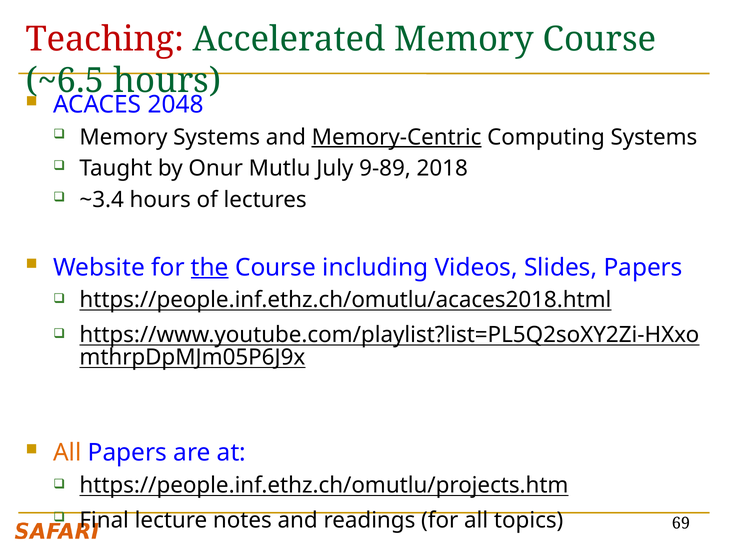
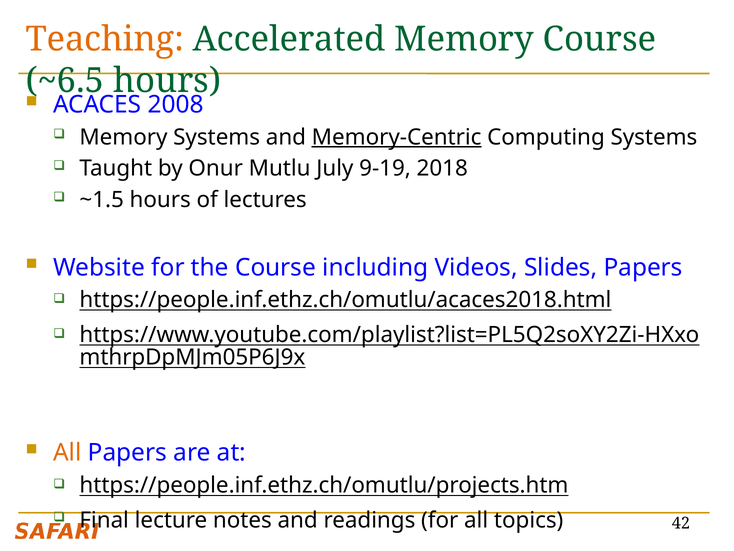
Teaching colour: red -> orange (105, 39)
2048: 2048 -> 2008 (176, 105)
9-89: 9-89 -> 9-19 (385, 168)
~3.4: ~3.4 -> ~1.5 (102, 200)
the underline: present -> none (210, 267)
69: 69 -> 42 (681, 523)
